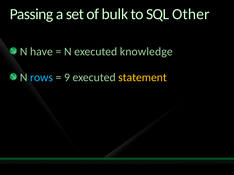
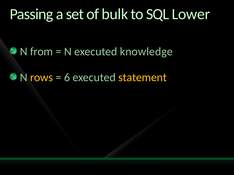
Other: Other -> Lower (191, 14)
have: have -> from (42, 52)
rows colour: light blue -> yellow (42, 78)
9: 9 -> 6 (67, 78)
